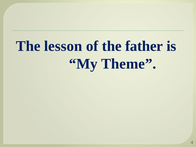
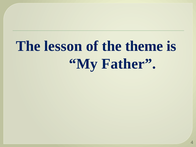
father: father -> theme (144, 46)
Theme: Theme -> Father (129, 64)
